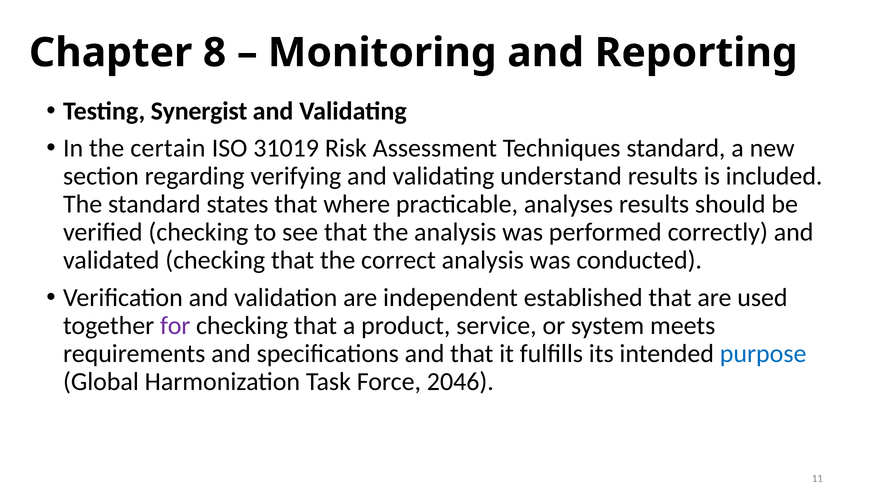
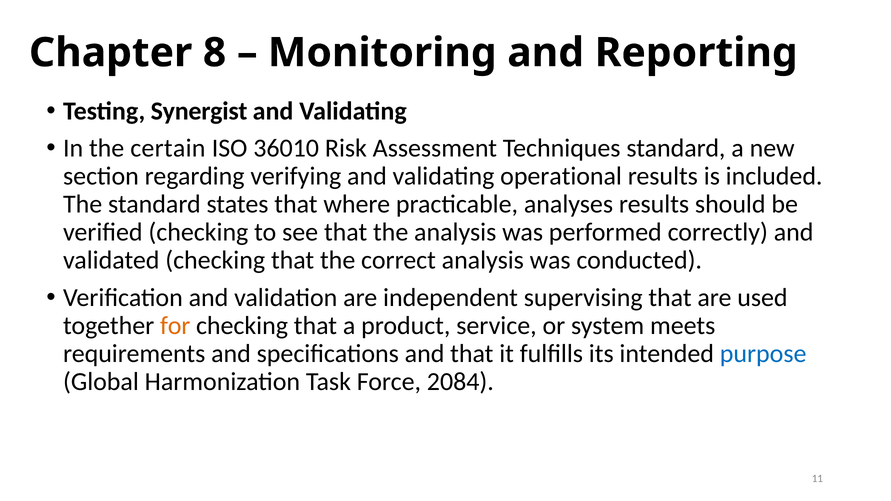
31019: 31019 -> 36010 (286, 148)
understand: understand -> operational (561, 176)
established: established -> supervising (583, 298)
for colour: purple -> orange (175, 326)
2046: 2046 -> 2084 (460, 382)
